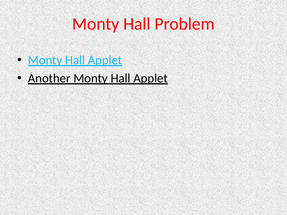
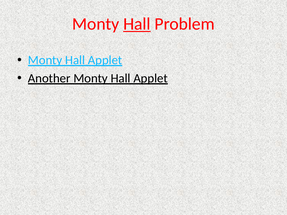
Hall underline: none -> present (137, 24)
